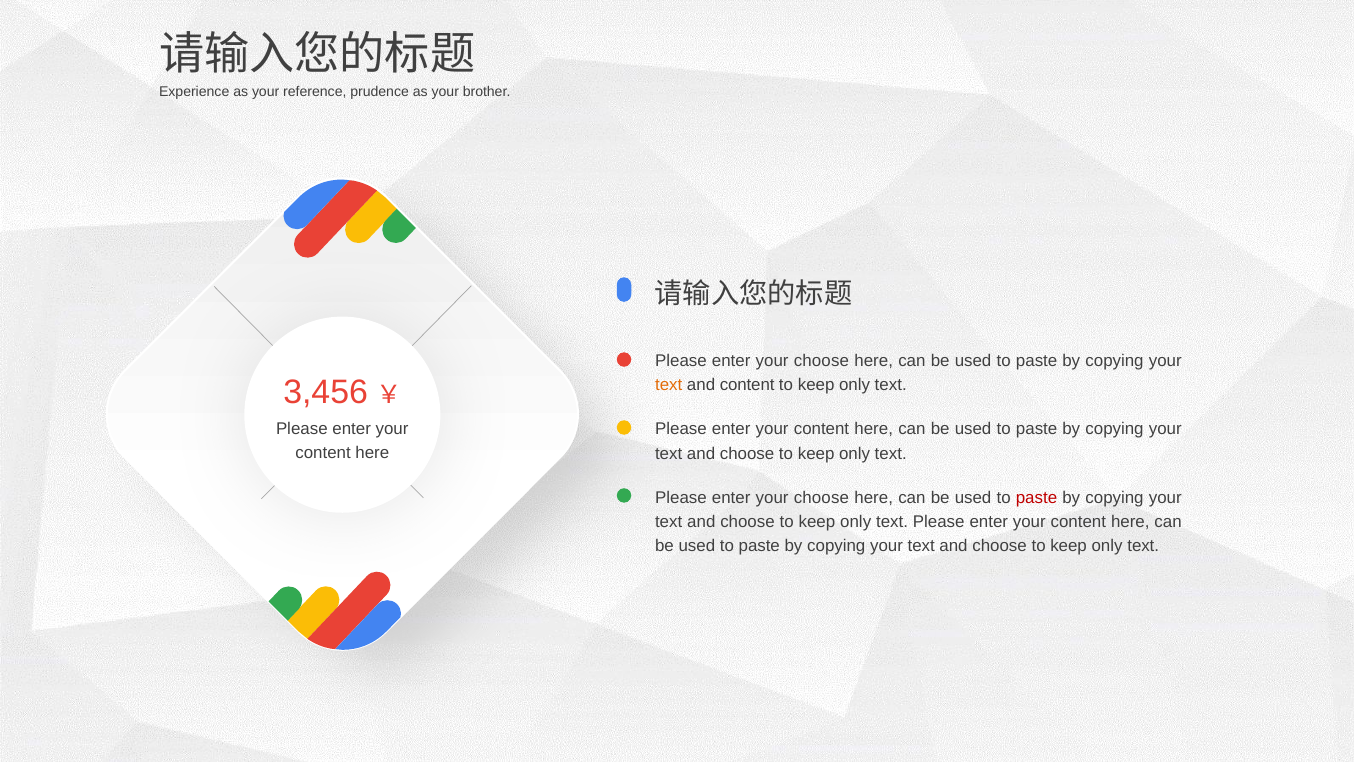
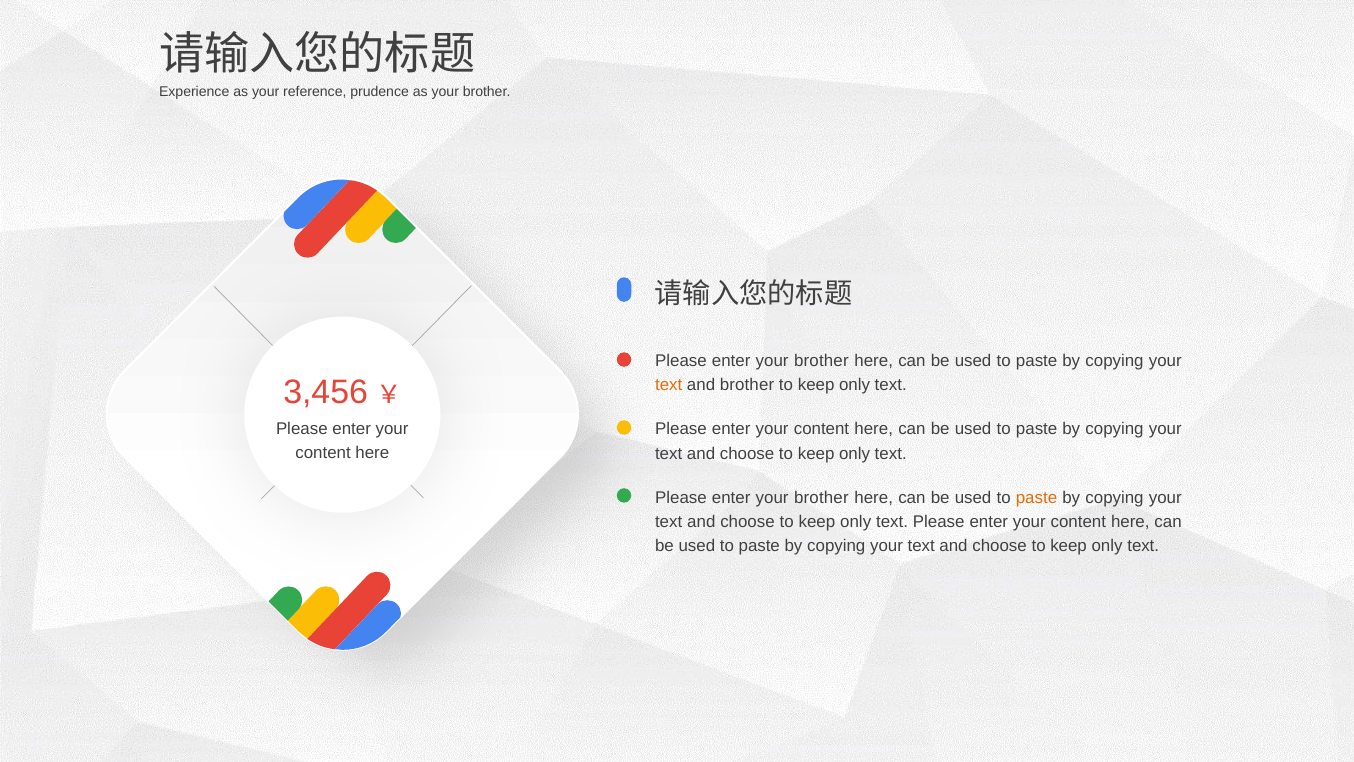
choose: choose -> brother (821, 361)
and content: content -> brother (747, 385)
choose: choose -> brother (821, 497)
paste colour: red -> orange (1037, 497)
